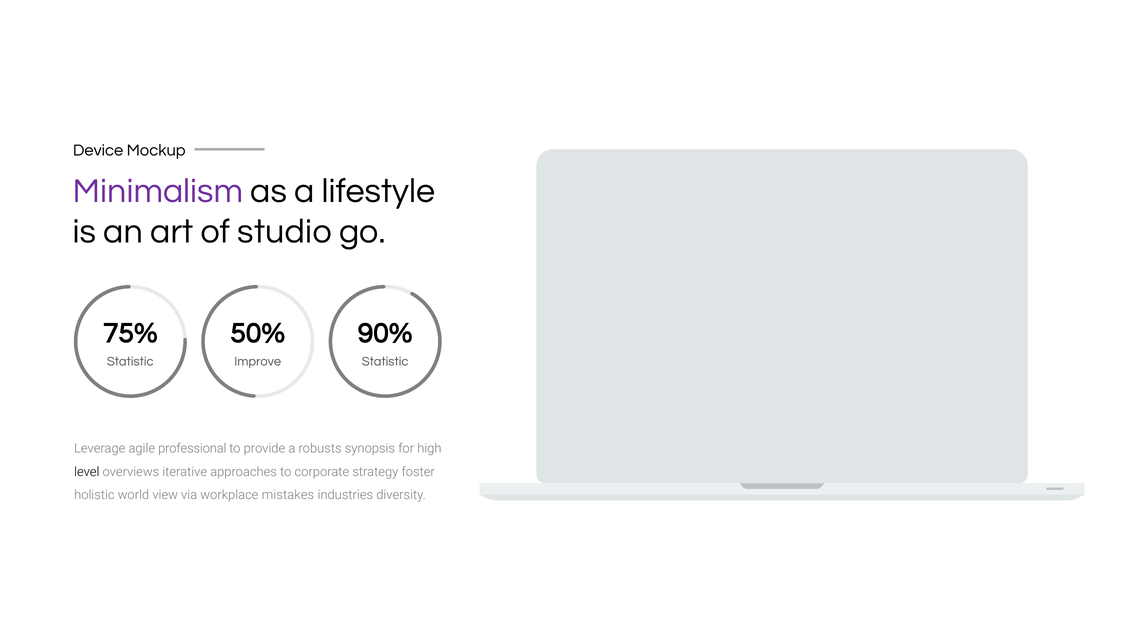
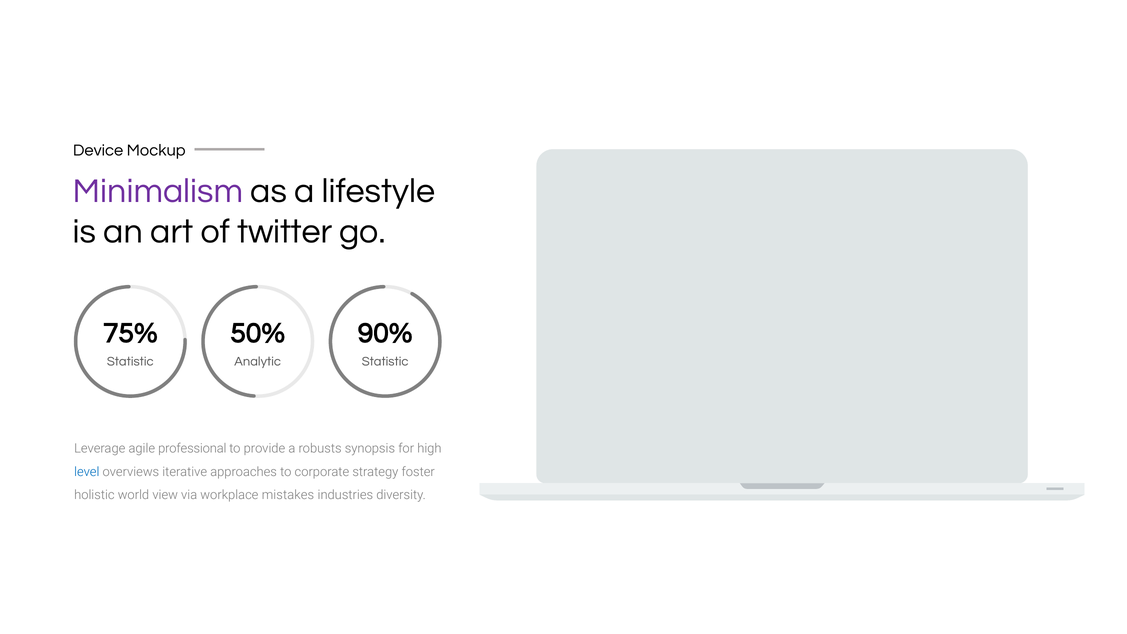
studio: studio -> twitter (285, 232)
Improve: Improve -> Analytic (258, 362)
level colour: black -> blue (87, 472)
